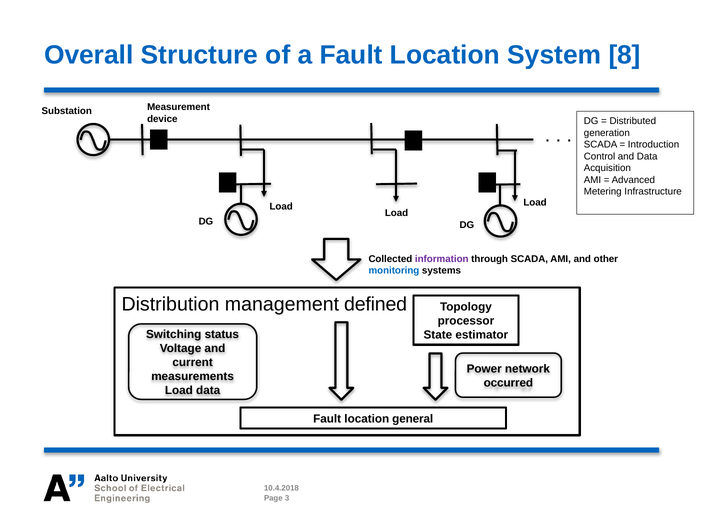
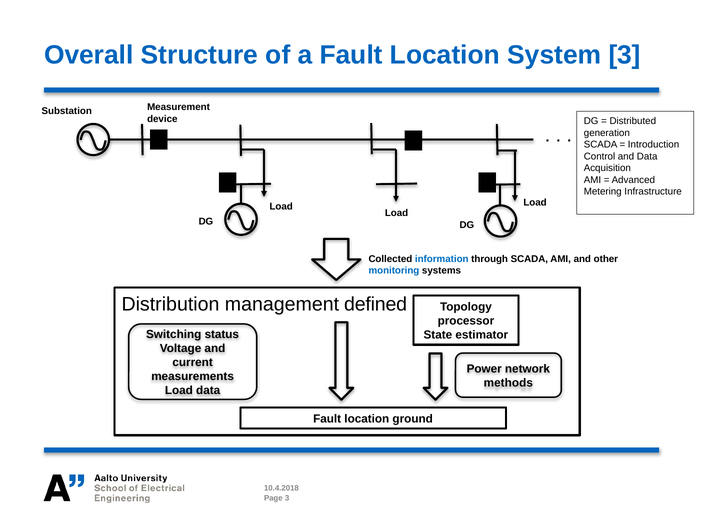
System 8: 8 -> 3 (625, 55)
information colour: purple -> blue (442, 259)
occurred: occurred -> methods (508, 383)
general: general -> ground (413, 419)
